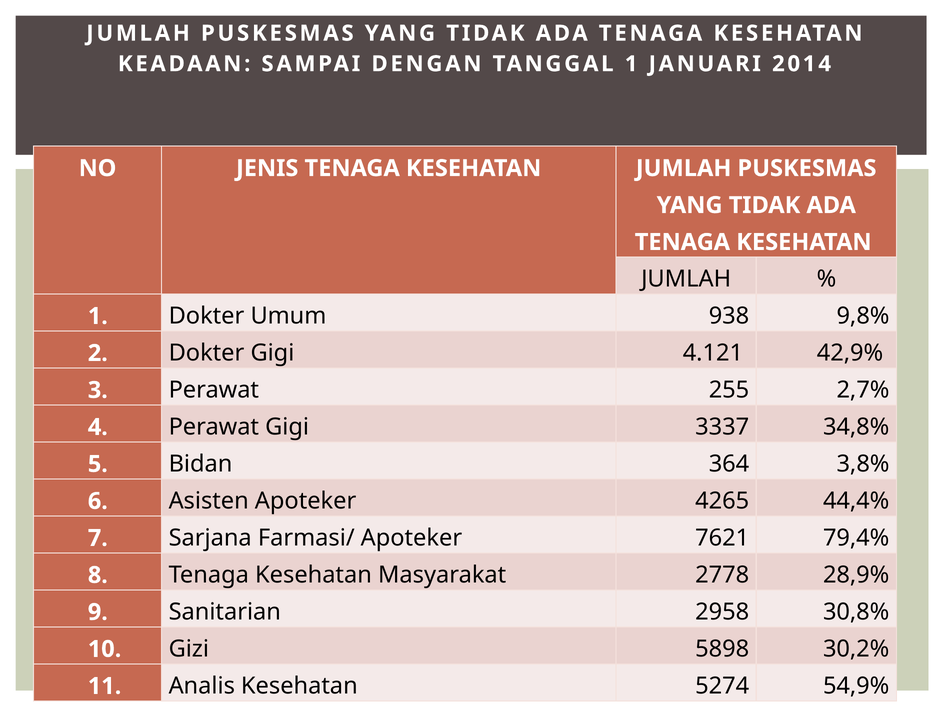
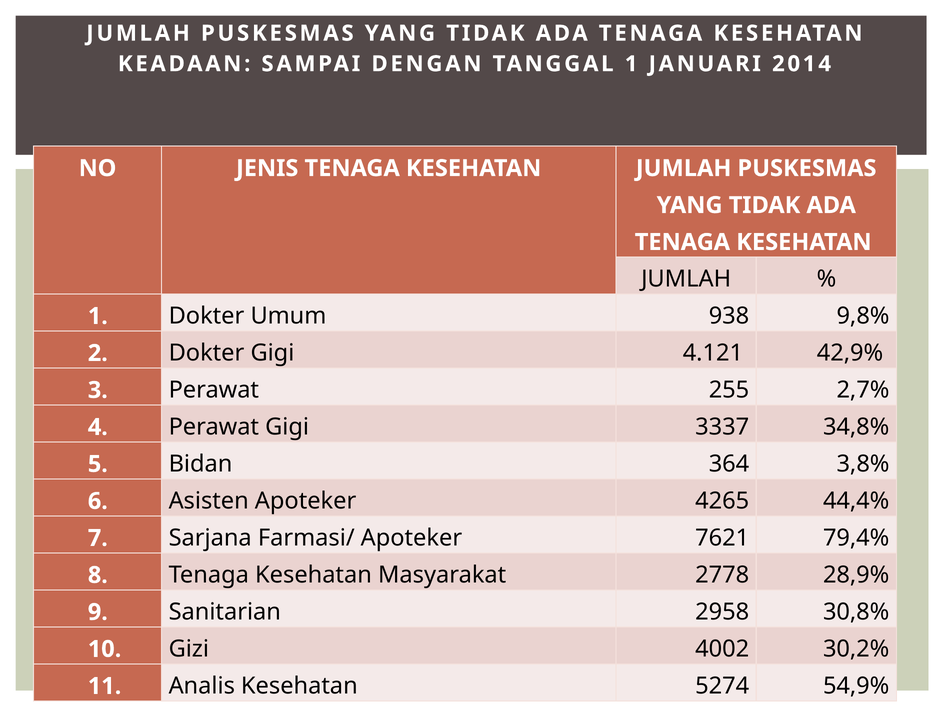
5898: 5898 -> 4002 (722, 649)
